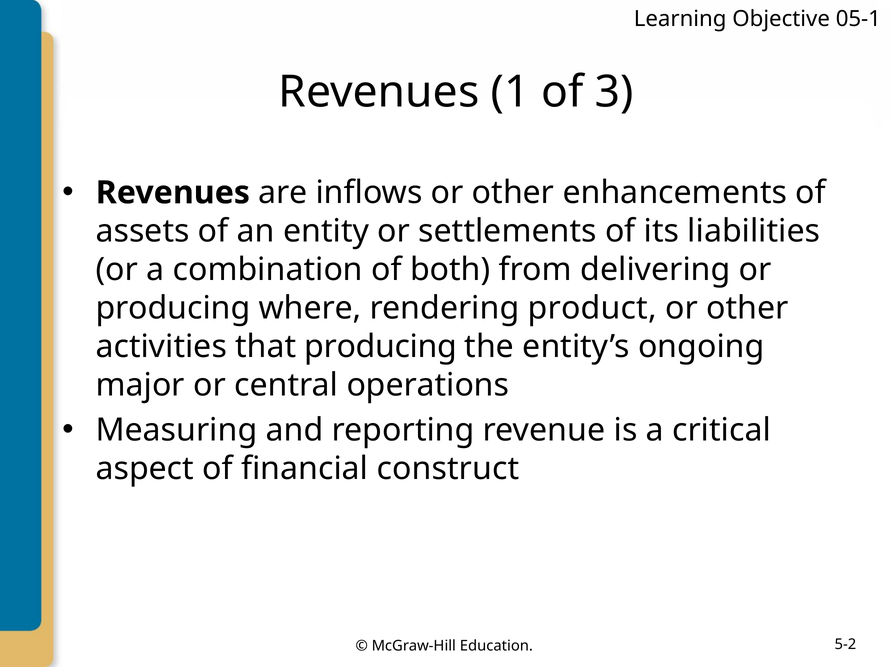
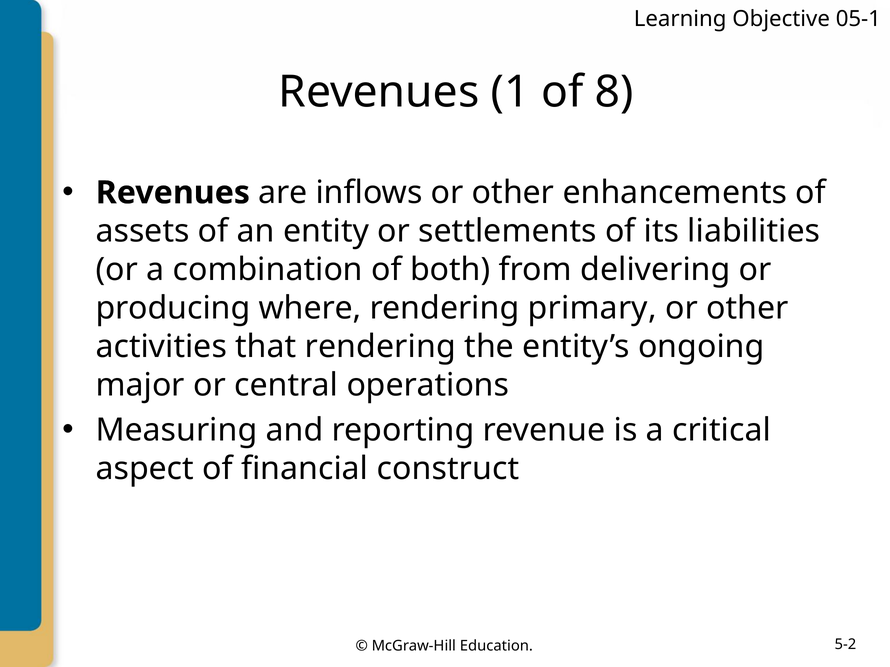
3: 3 -> 8 (614, 92)
product: product -> primary (592, 308)
that producing: producing -> rendering (380, 347)
